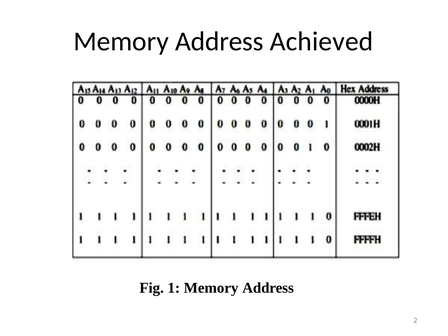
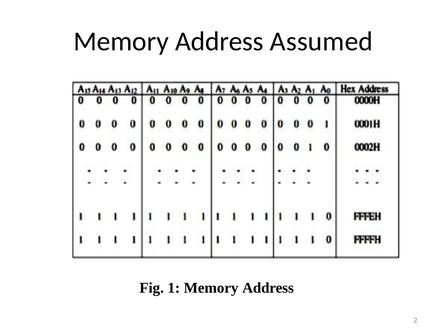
Achieved: Achieved -> Assumed (321, 42)
